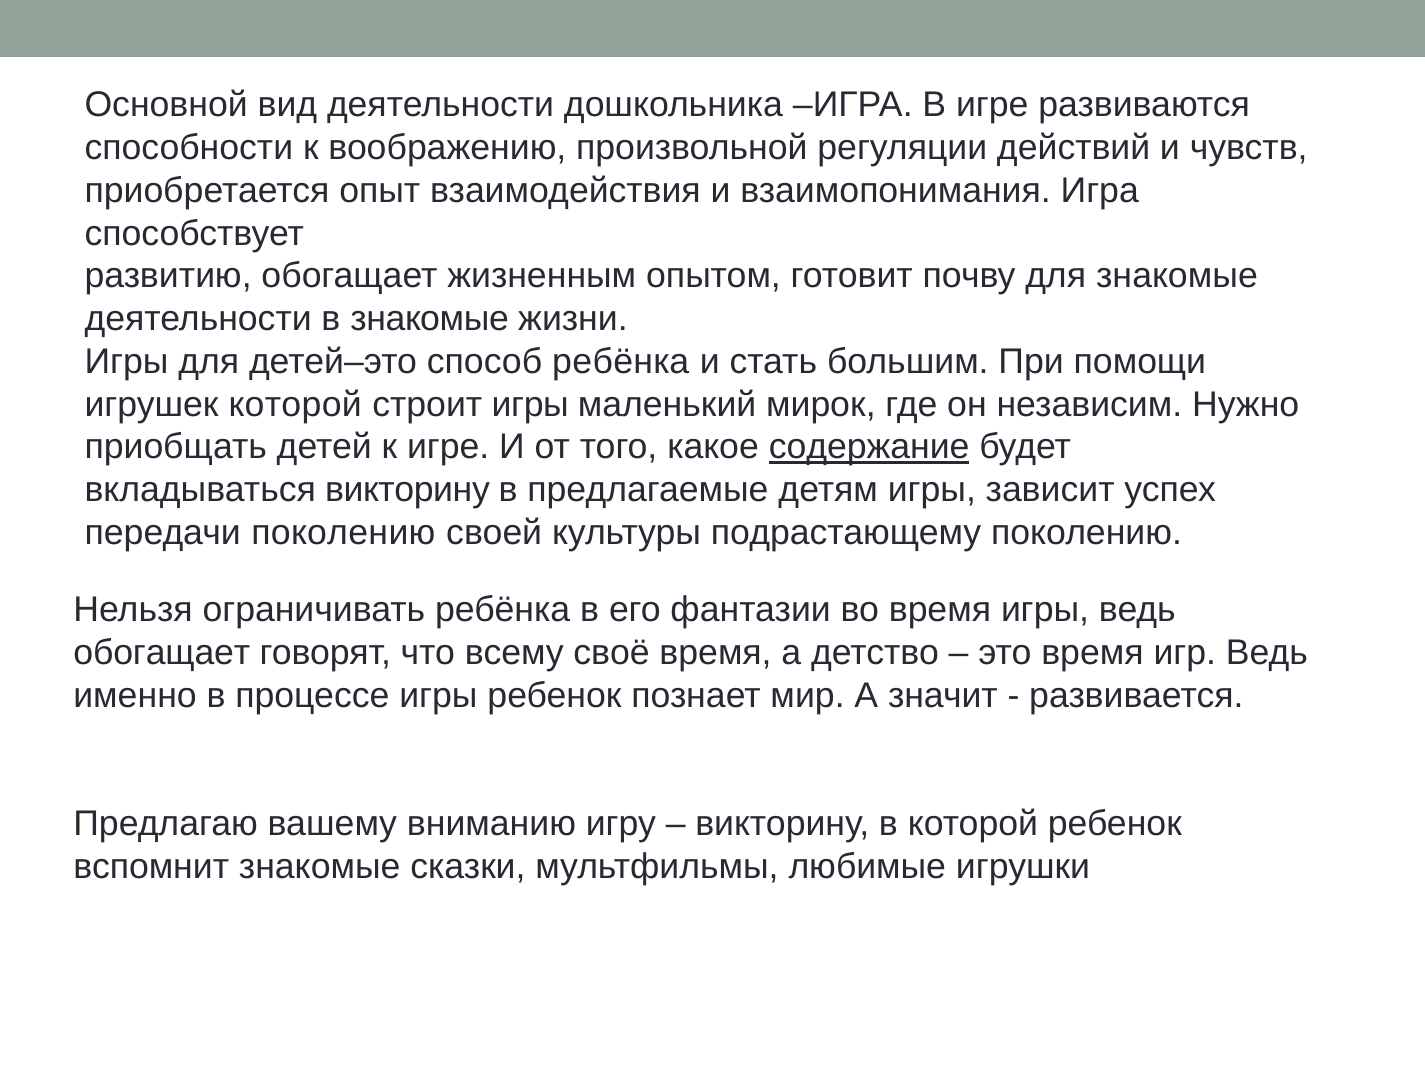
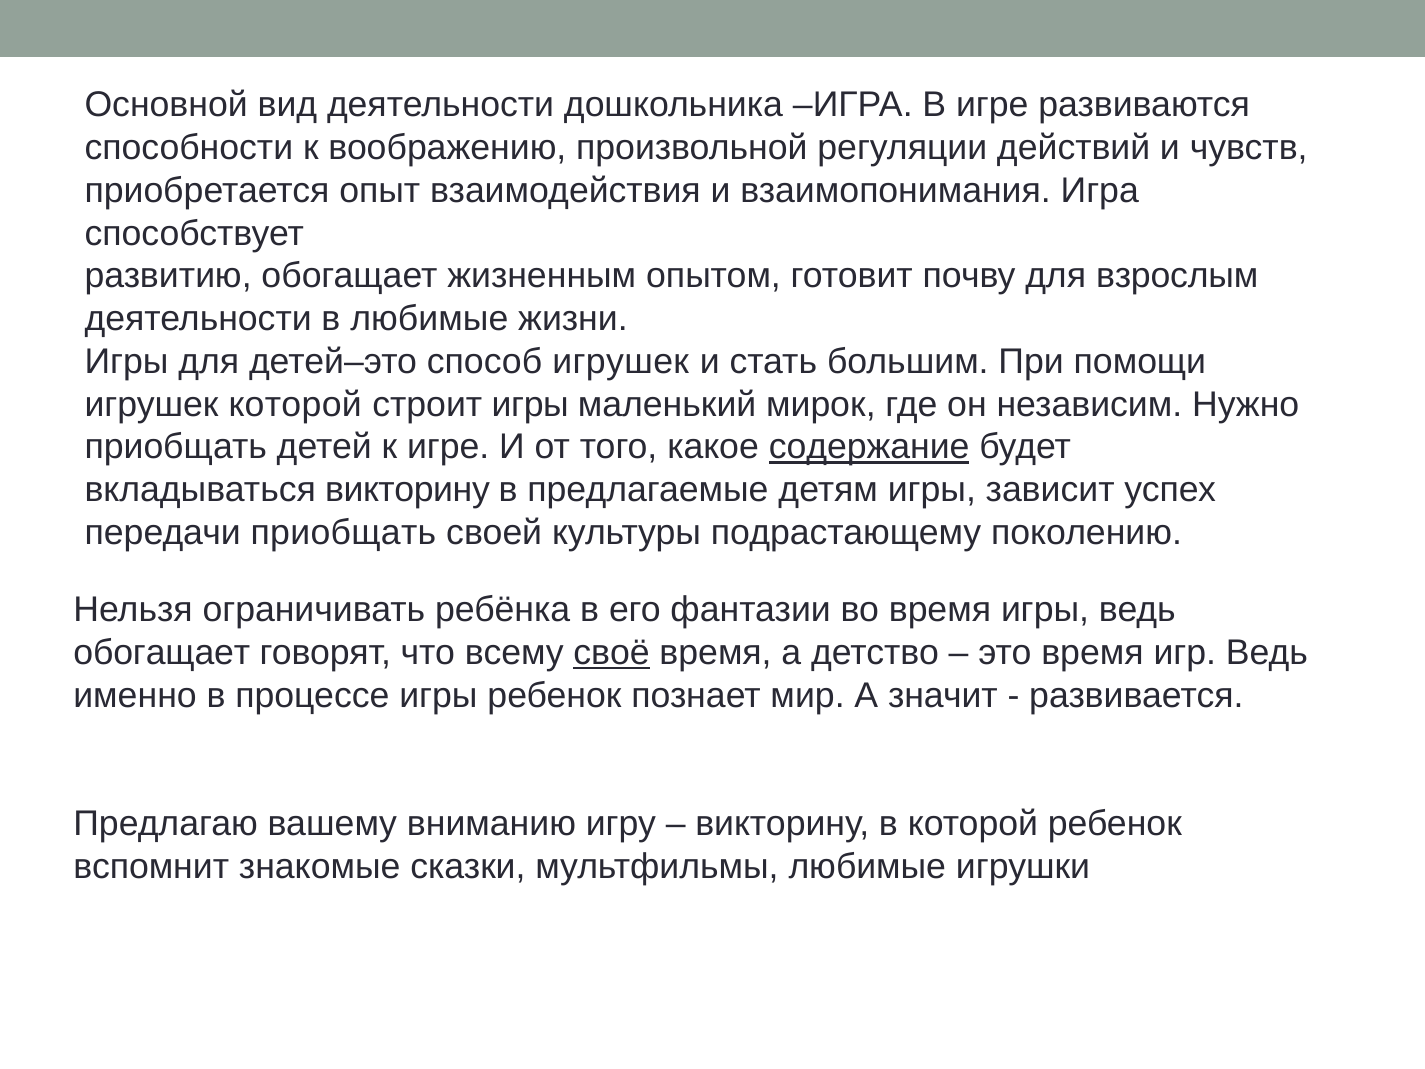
для знакомые: знакомые -> взрослым (1177, 276)
в знакомые: знакомые -> любимые (429, 319)
способ ребёнка: ребёнка -> игрушек (621, 362)
передачи поколению: поколению -> приобщать (343, 533)
своё underline: none -> present (612, 653)
